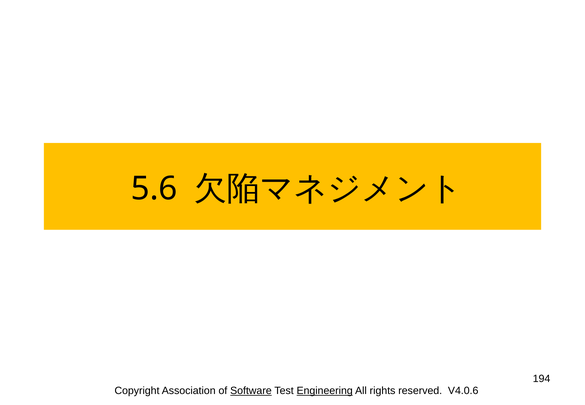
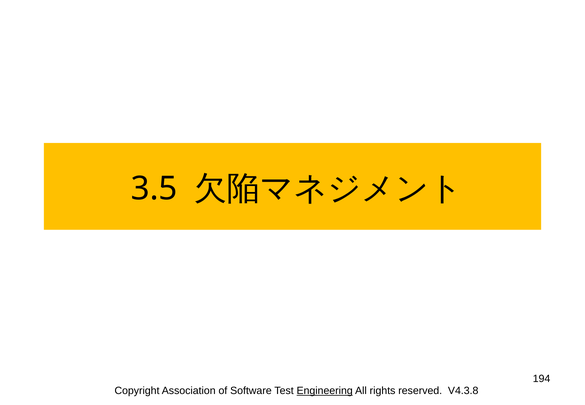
5.6: 5.6 -> 3.5 (154, 189)
Software underline: present -> none (251, 391)
V4.0.6: V4.0.6 -> V4.3.8 (463, 391)
